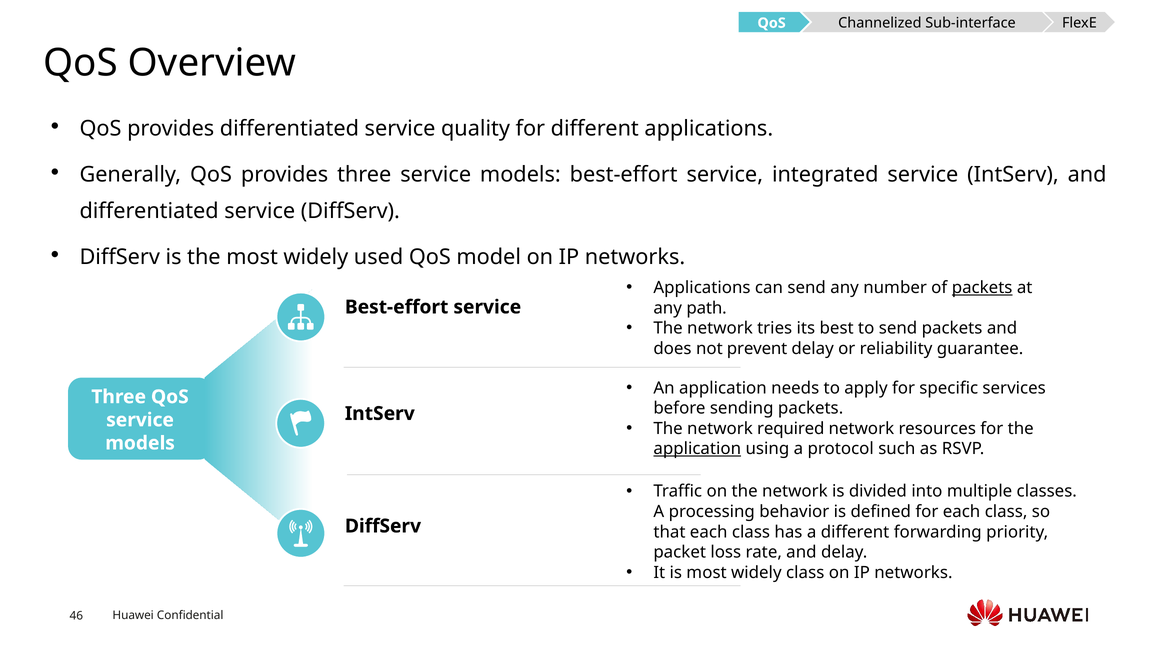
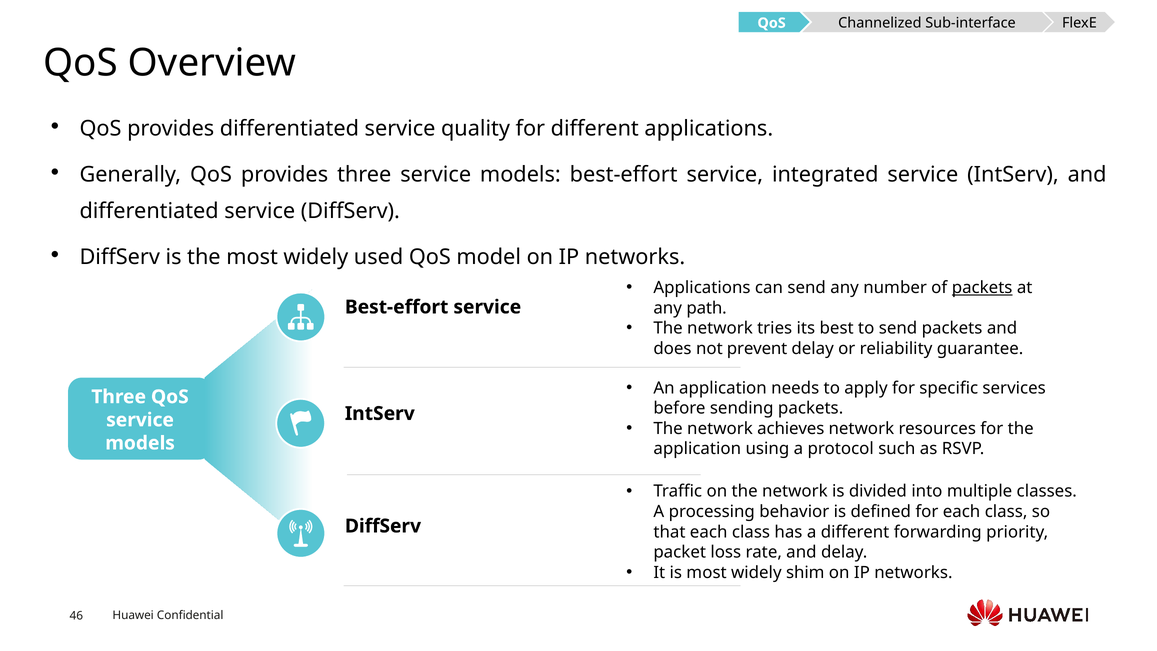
required: required -> achieves (791, 428)
application underline: present -> none (697, 449)
widely class: class -> shim (805, 572)
